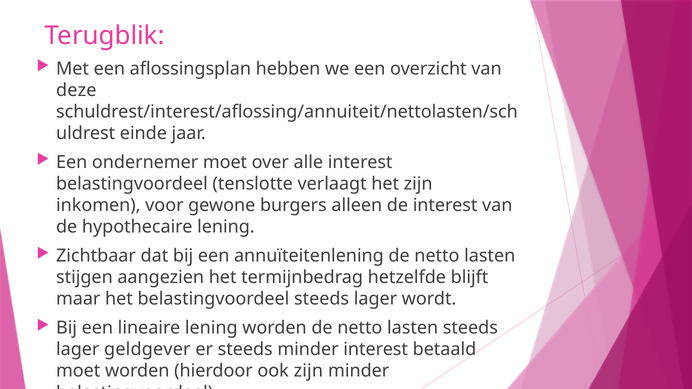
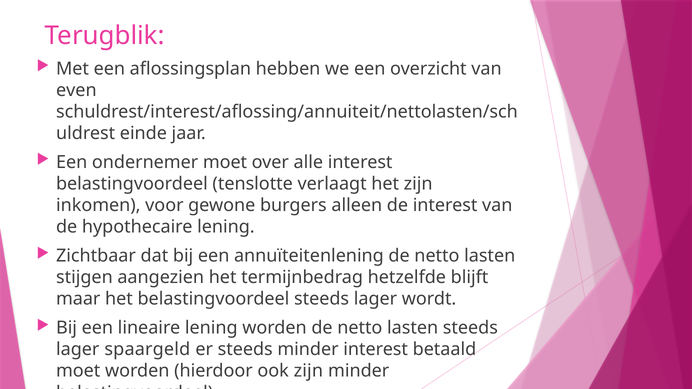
deze: deze -> even (76, 90)
geldgever: geldgever -> spaargeld (147, 350)
